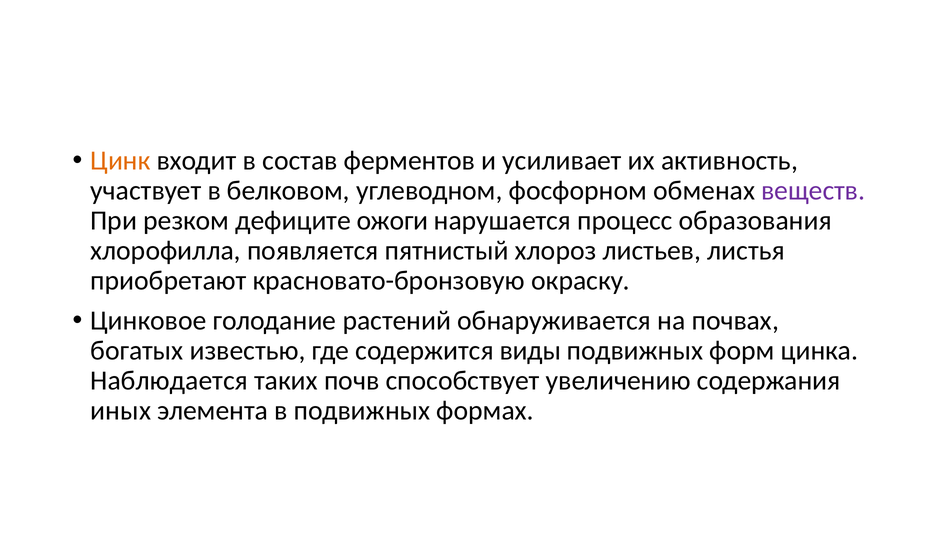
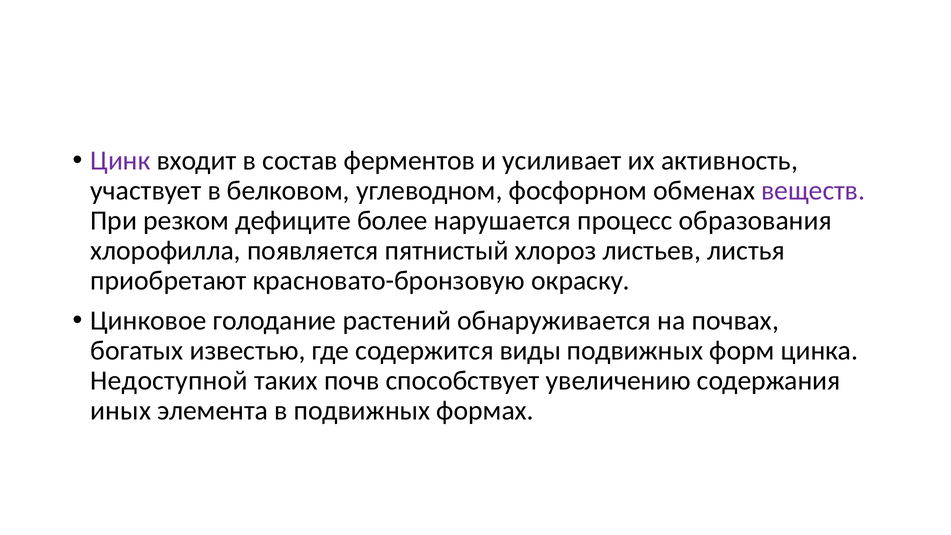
Цинк colour: orange -> purple (120, 161)
ожоги: ожоги -> более (392, 221)
Наблюдается: Наблюдается -> Недоступной (169, 380)
